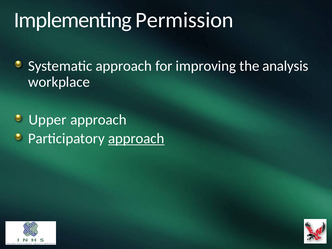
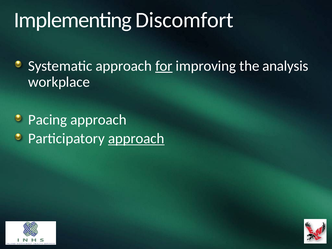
Permission: Permission -> Discomfort (185, 20)
for underline: none -> present (164, 66)
Upper: Upper -> Pacing (48, 120)
